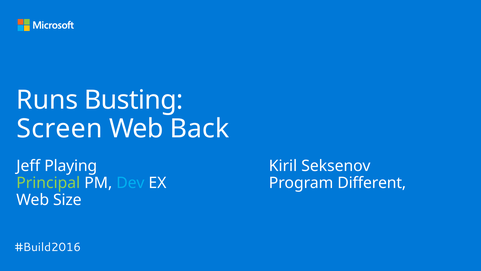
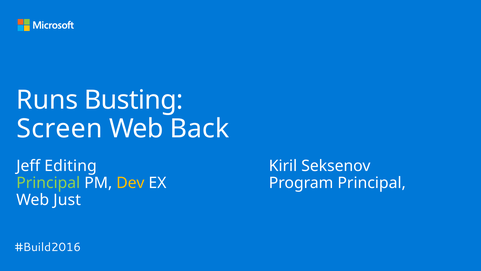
Playing: Playing -> Editing (71, 166)
Dev colour: light blue -> yellow (130, 183)
Program Different: Different -> Principal (372, 183)
Size: Size -> Just (67, 200)
